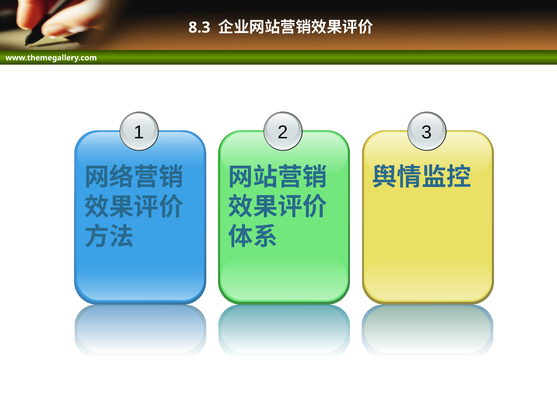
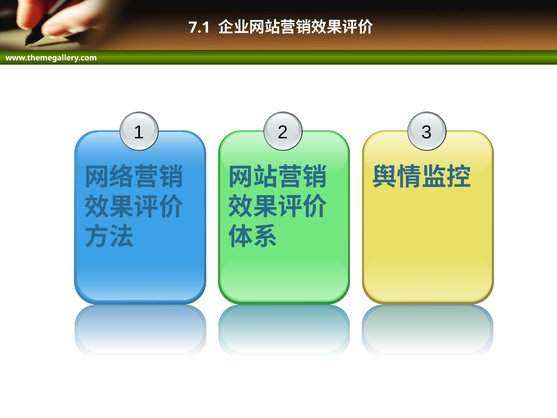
8.3: 8.3 -> 7.1 (199, 27)
